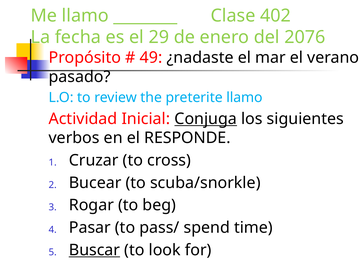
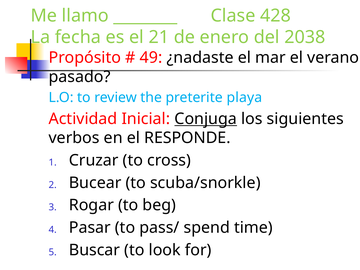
402: 402 -> 428 (276, 16)
29: 29 -> 21 (159, 37)
2076: 2076 -> 2038 (305, 37)
preterite llamo: llamo -> playa (244, 97)
Buscar underline: present -> none (94, 250)
